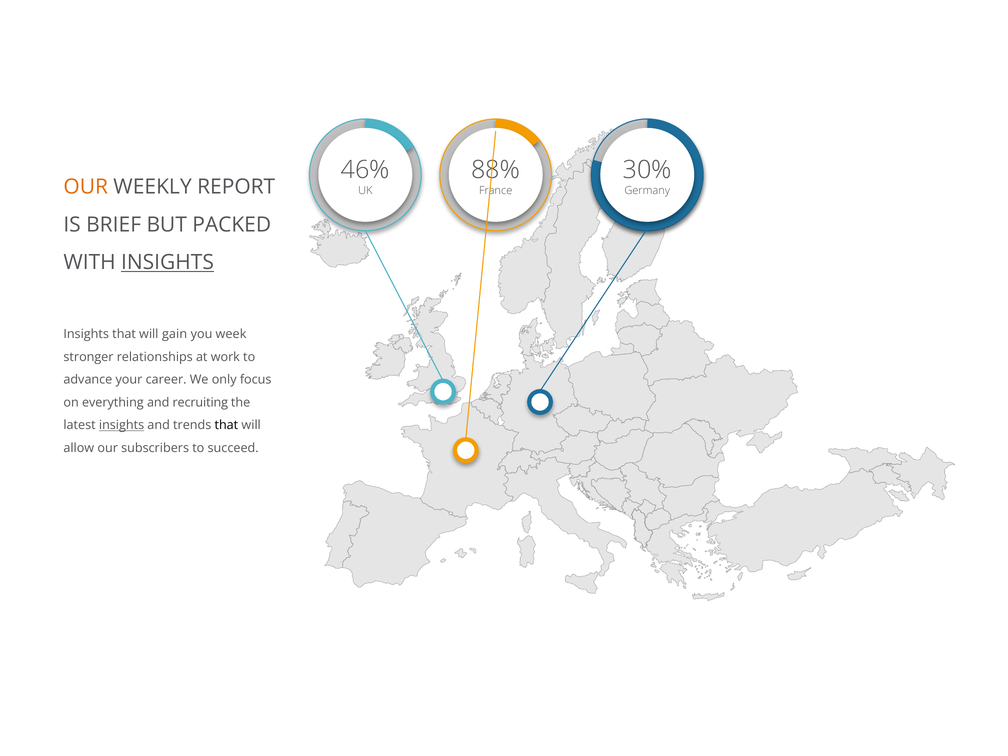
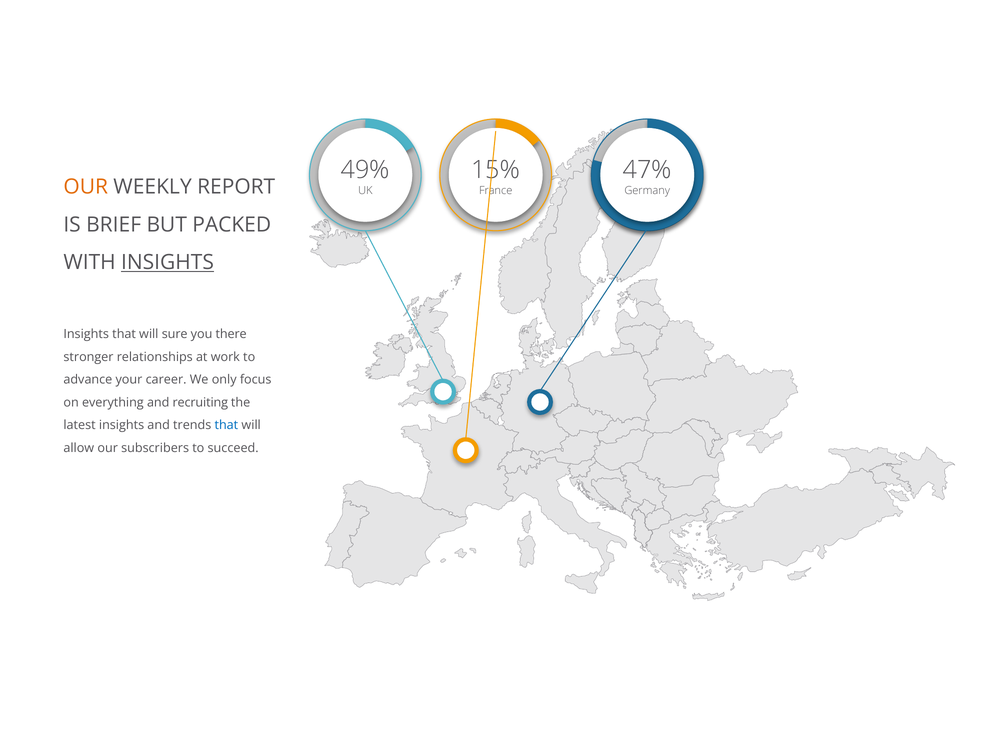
46%: 46% -> 49% (365, 170)
88%: 88% -> 15% (496, 170)
30%: 30% -> 47% (647, 170)
gain: gain -> sure (175, 334)
week: week -> there (231, 334)
insights underline: present -> none (122, 425)
that colour: black -> blue (226, 425)
